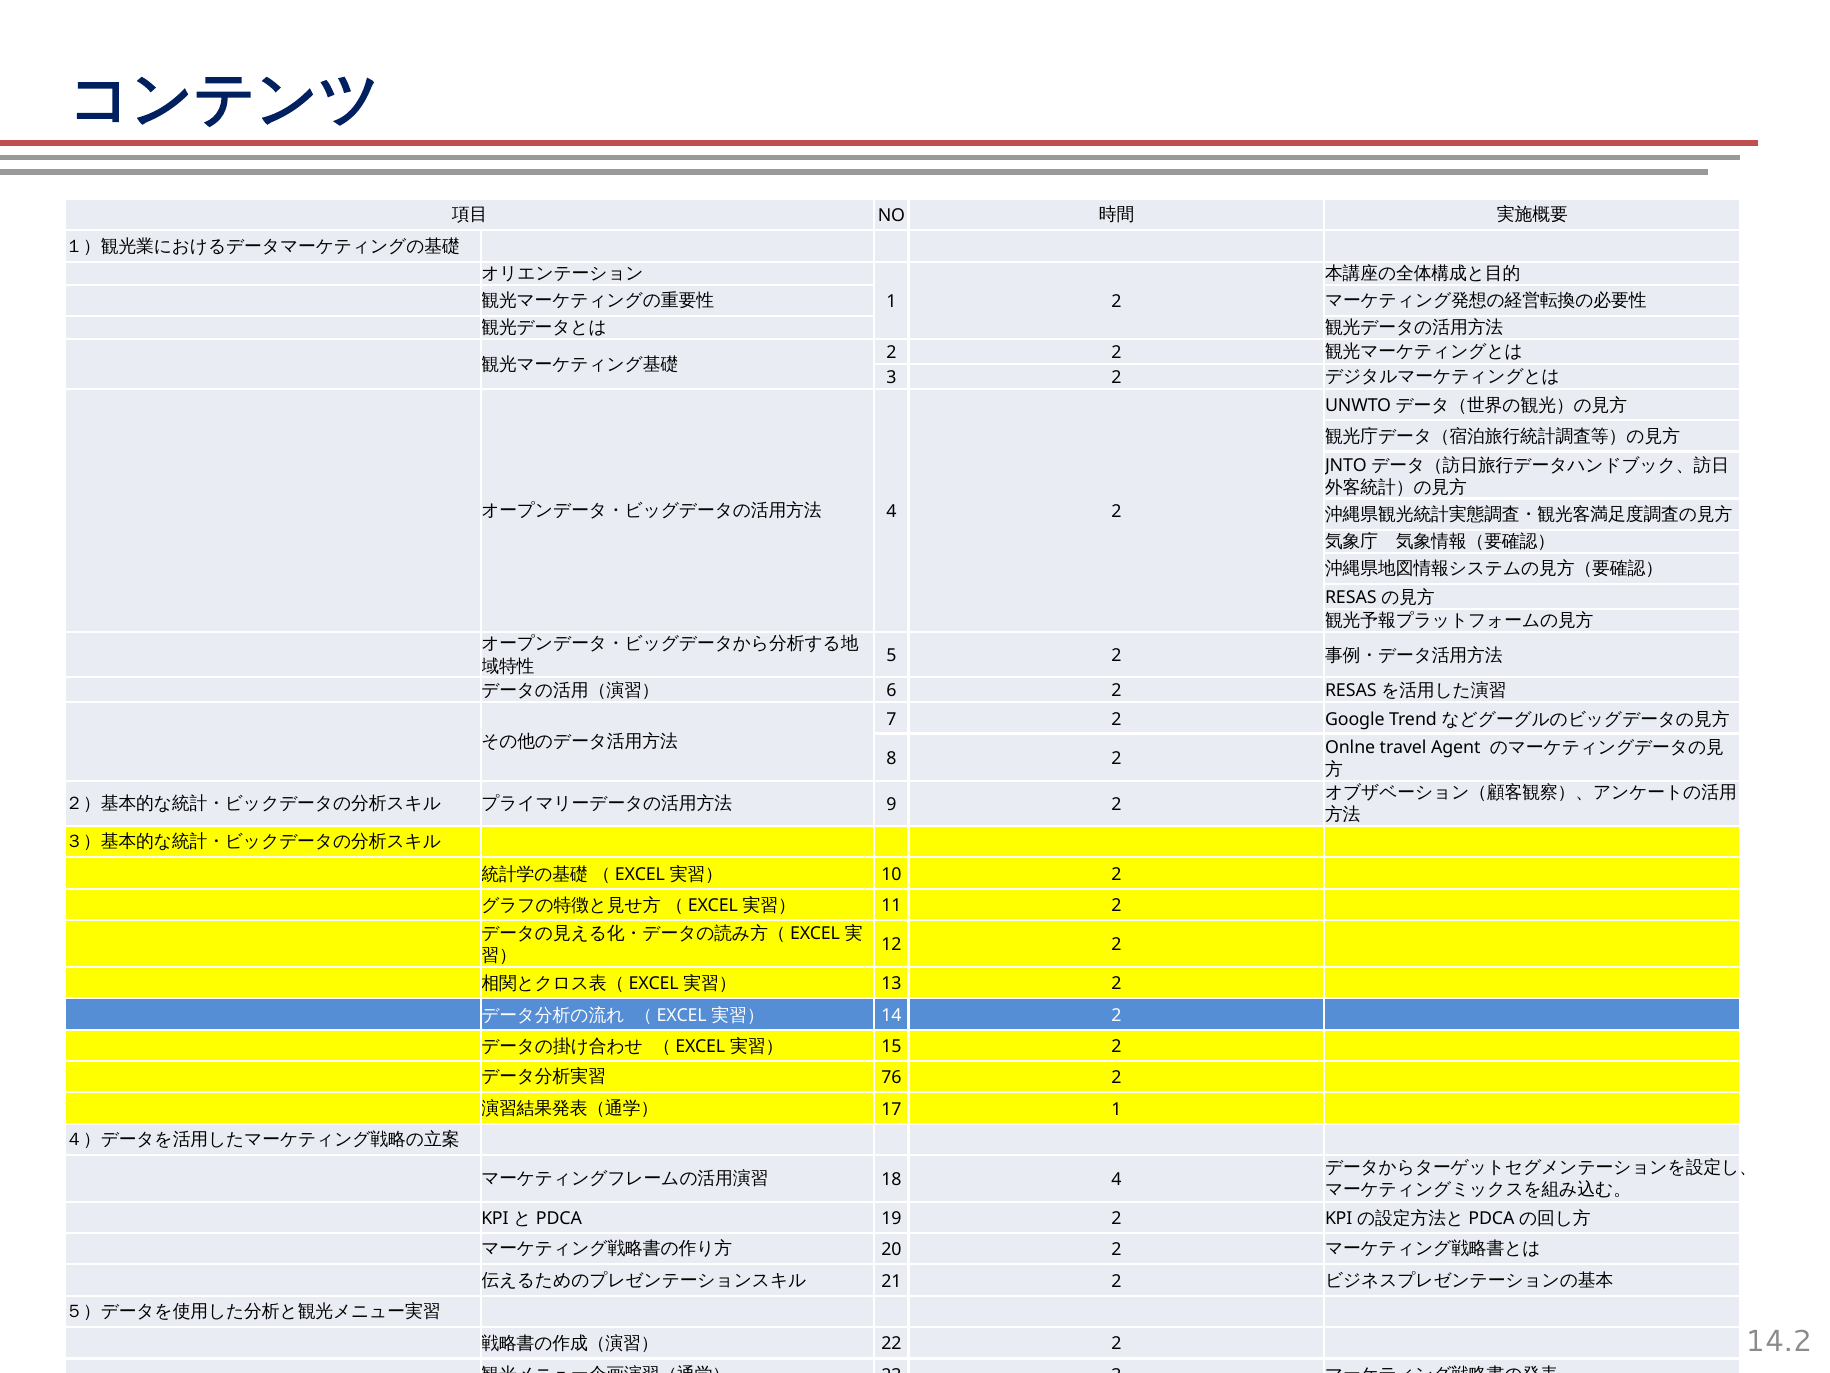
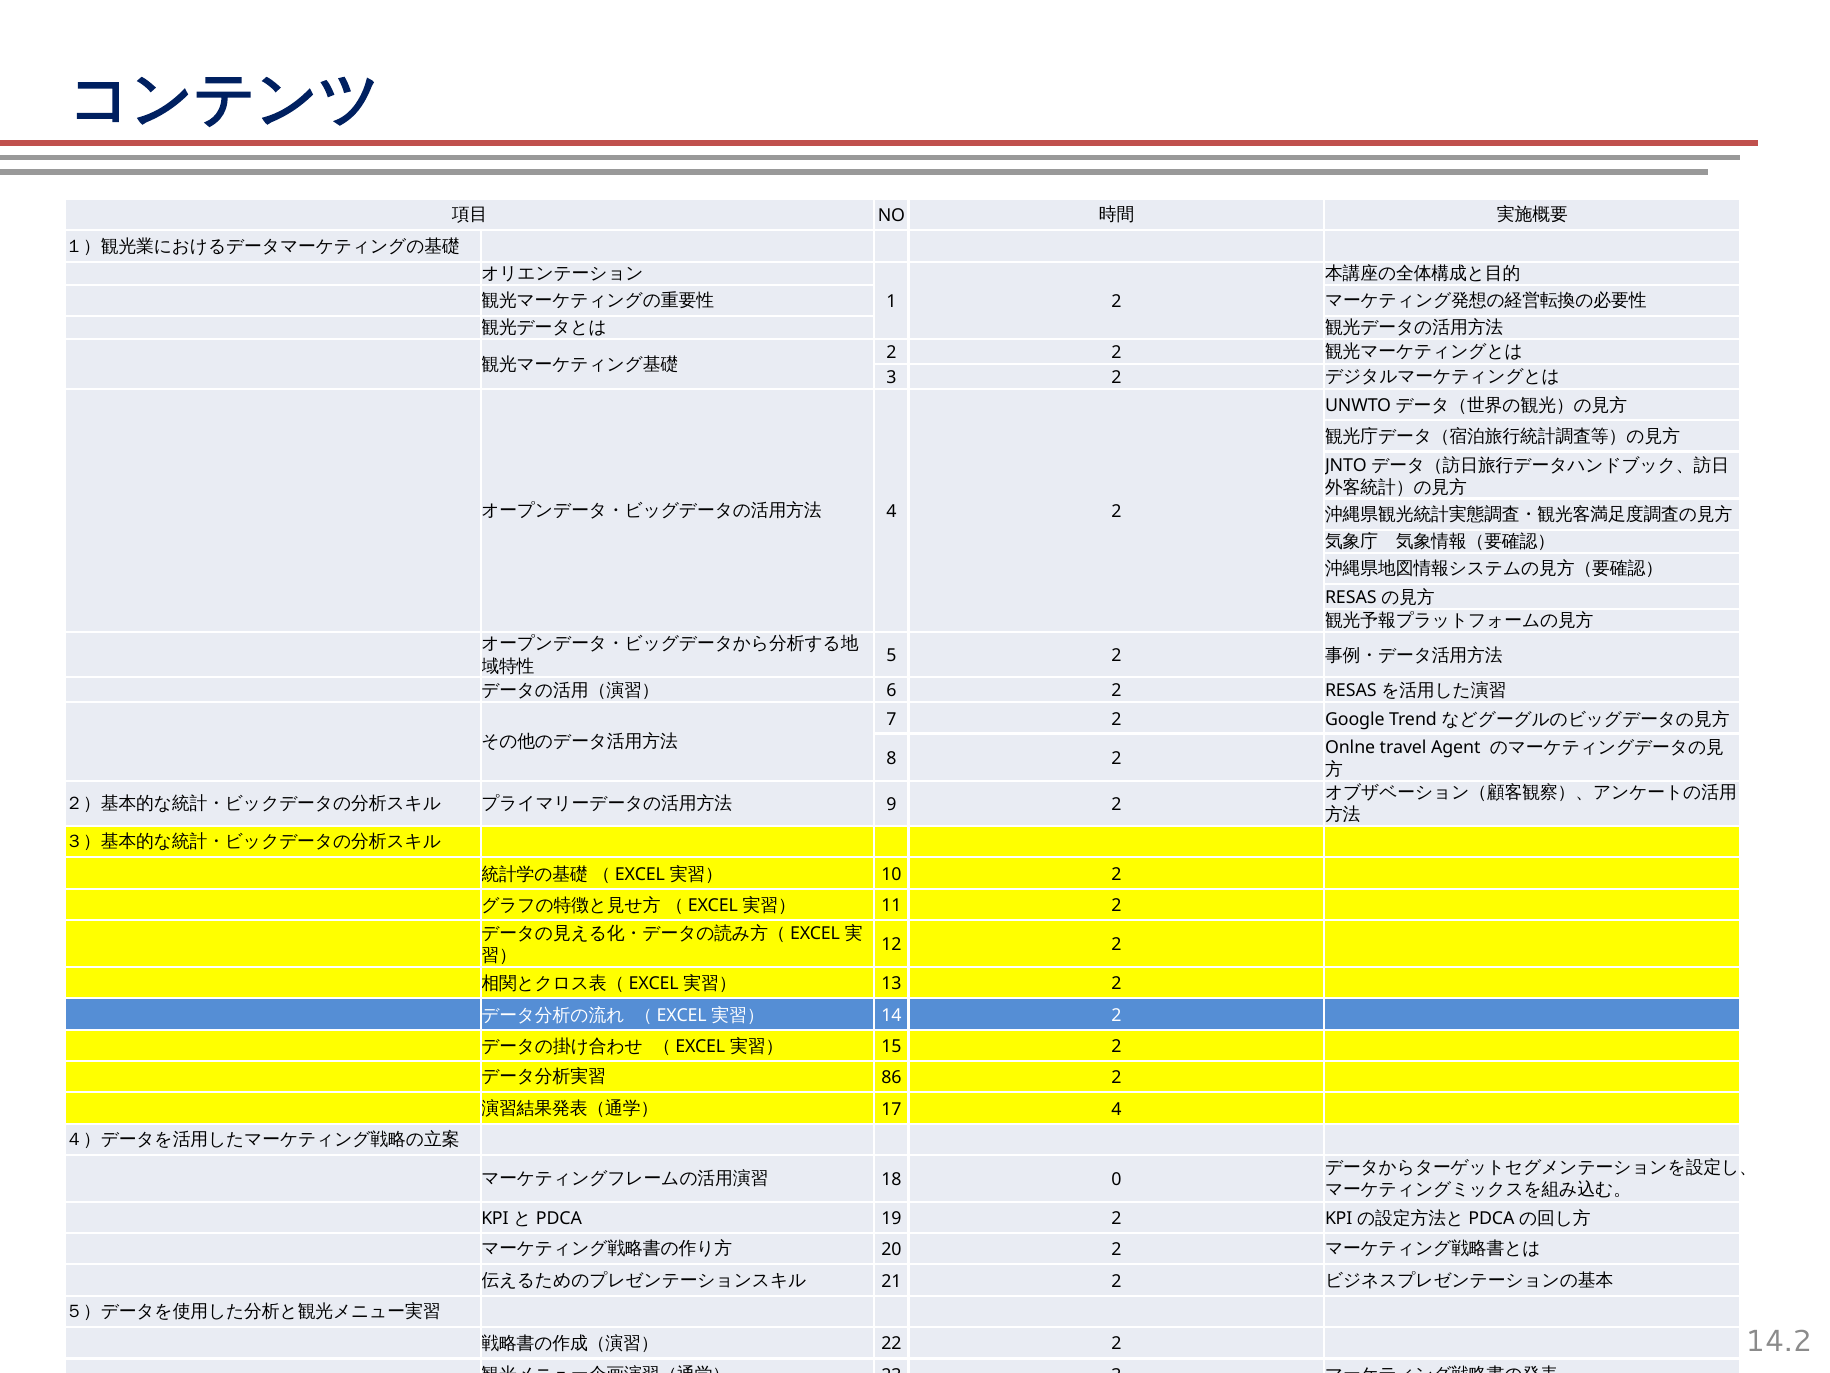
76: 76 -> 86 (892, 1078)
17 1: 1 -> 4 (1116, 1109)
18 4: 4 -> 0 (1116, 1179)
